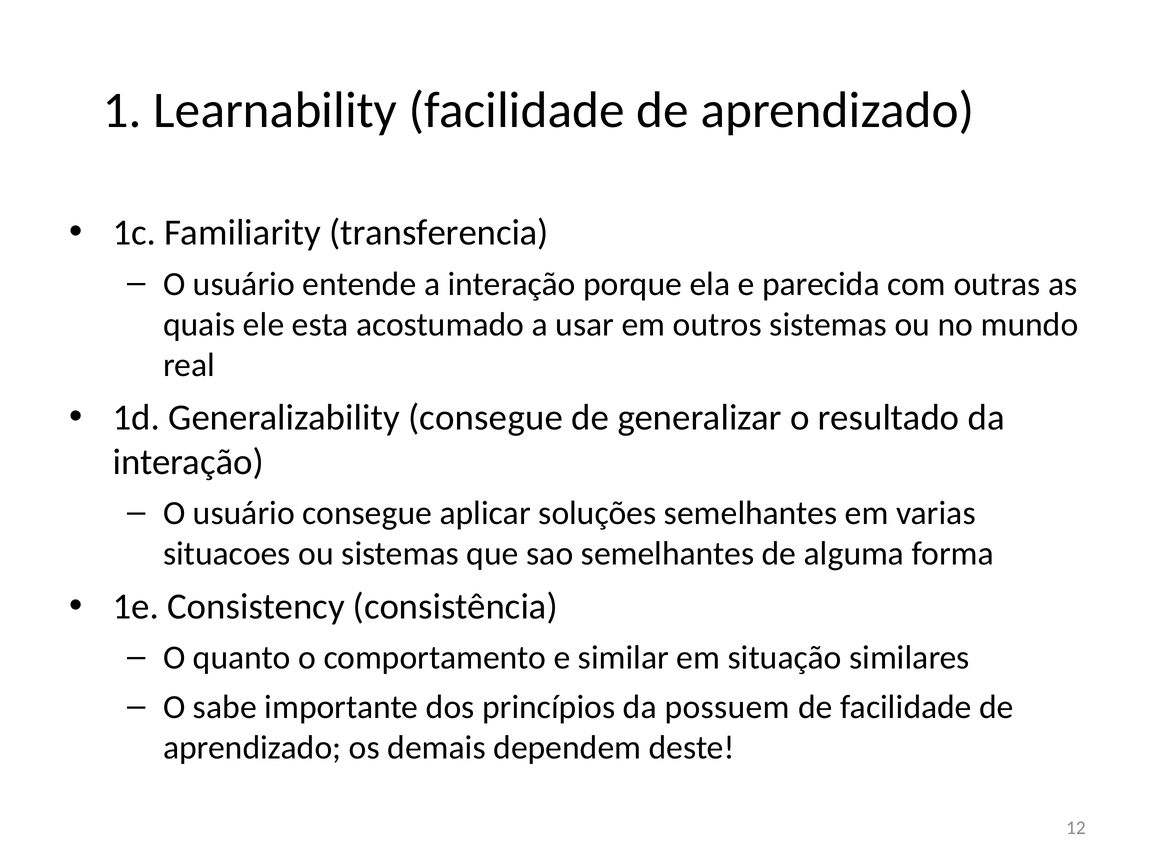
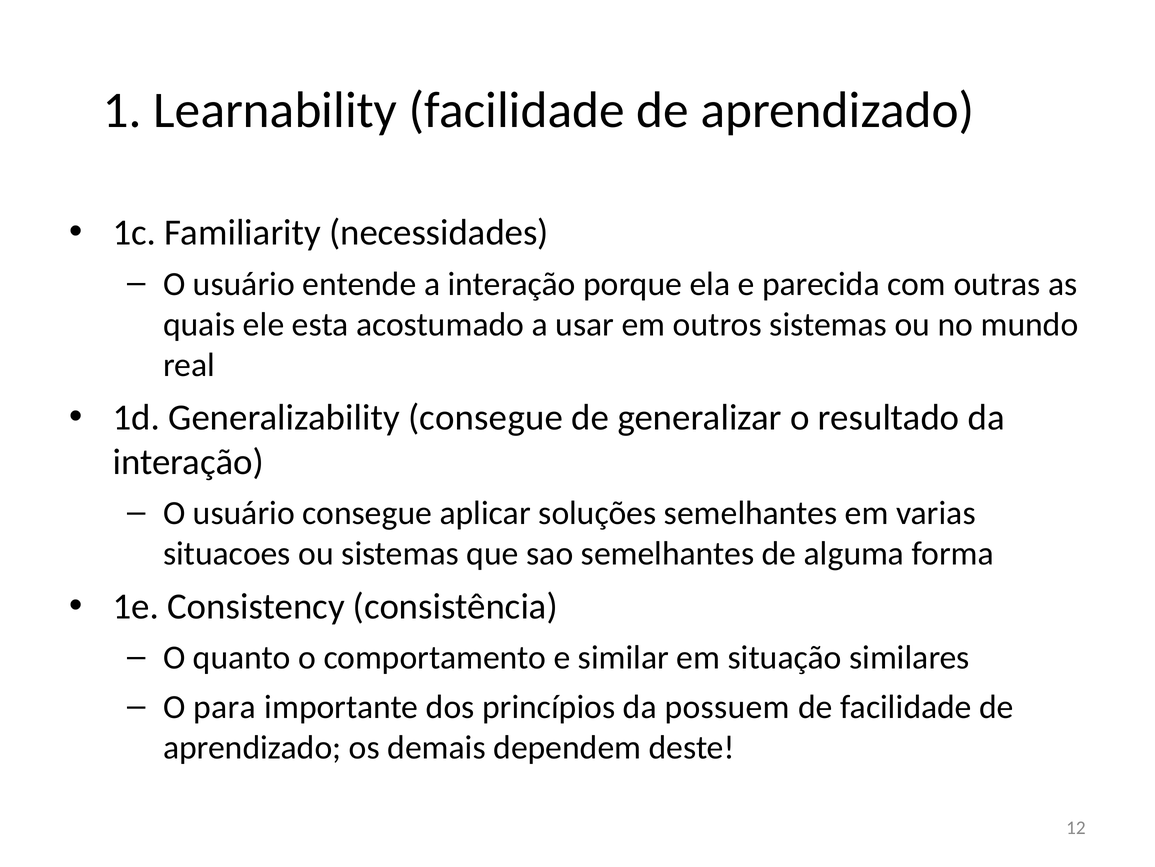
transferencia: transferencia -> necessidades (439, 233)
sabe: sabe -> para (225, 707)
